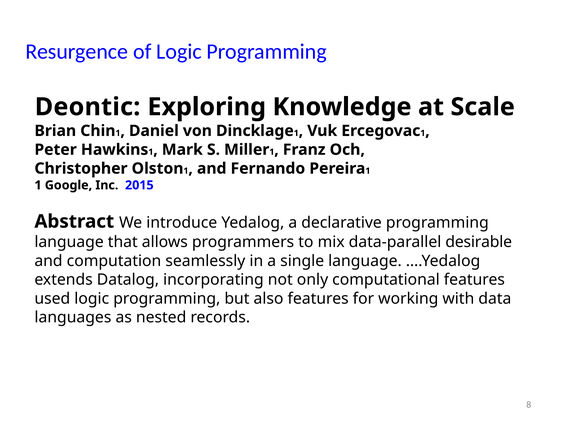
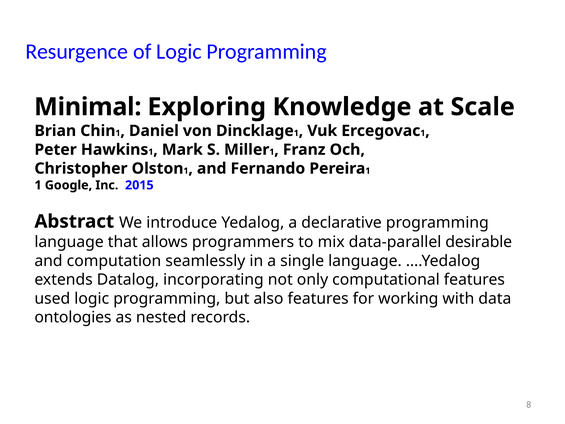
Deontic: Deontic -> Minimal (88, 107)
languages: languages -> ontologies (73, 317)
